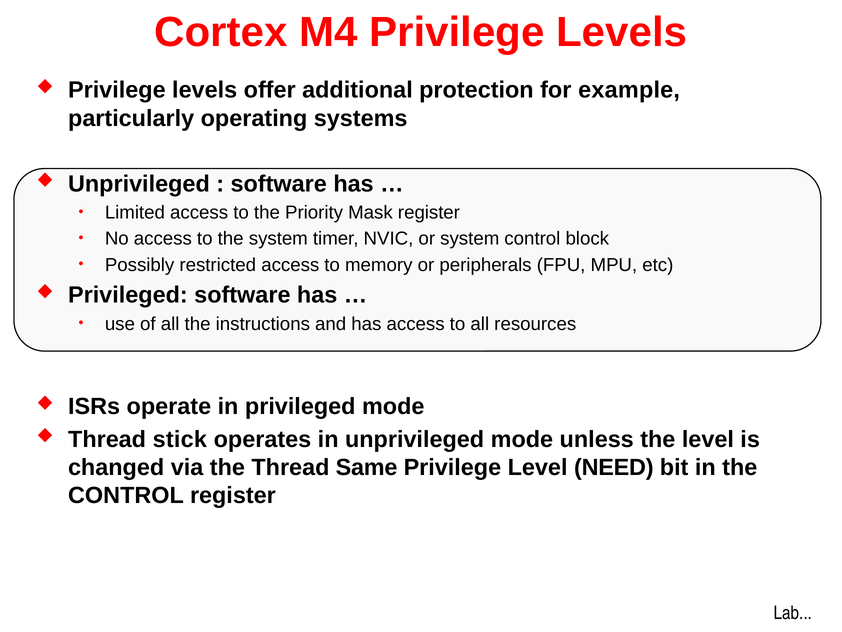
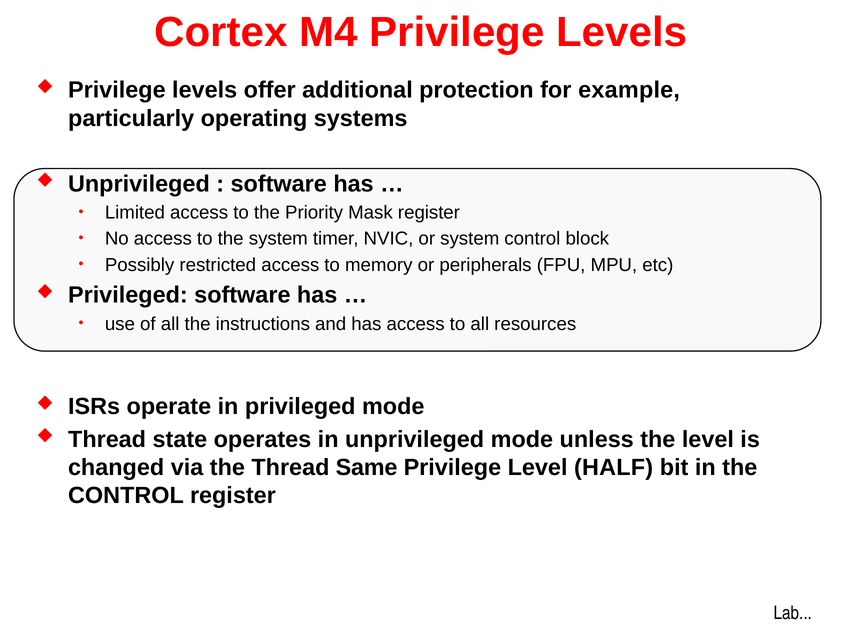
stick: stick -> state (180, 439)
NEED: NEED -> HALF (614, 467)
